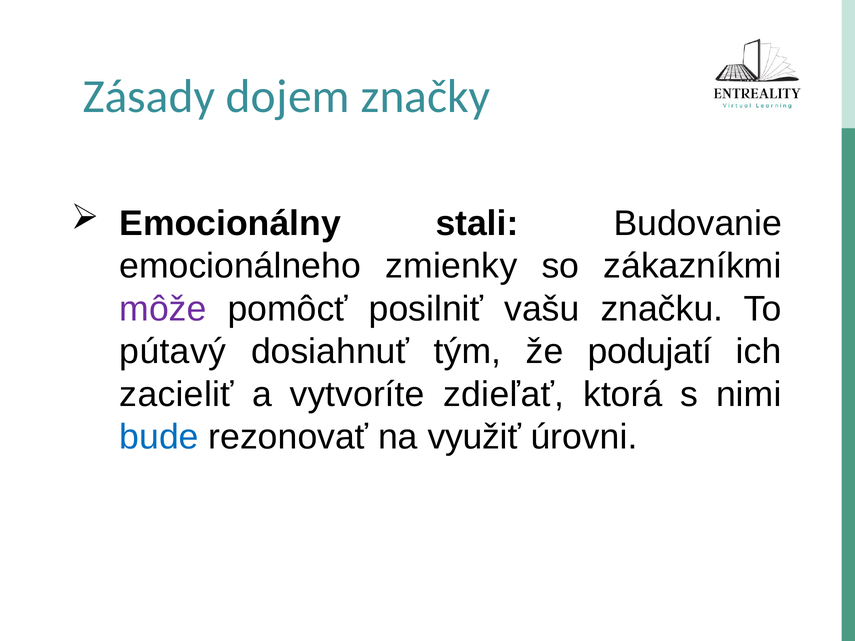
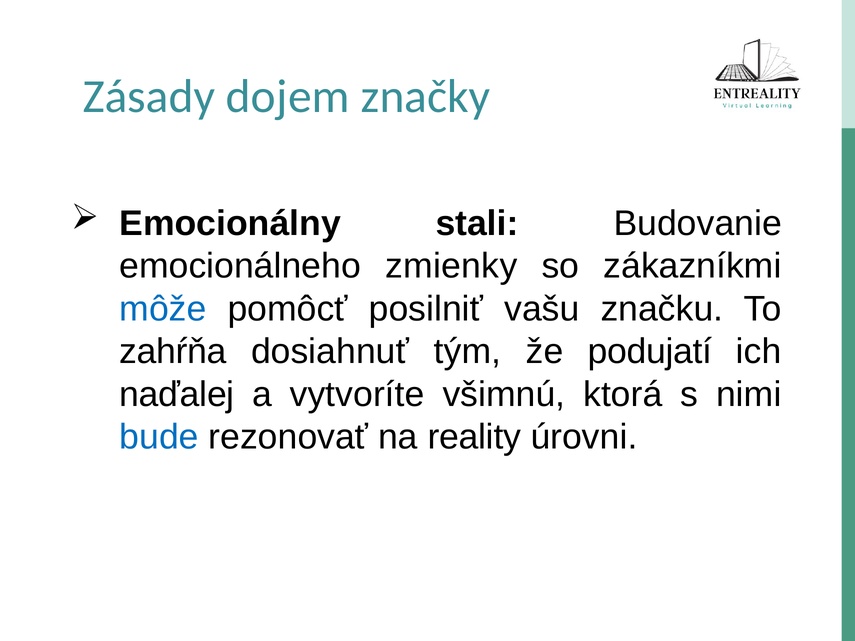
môže colour: purple -> blue (163, 309)
pútavý: pútavý -> zahŕňa (173, 352)
zacieliť: zacieliť -> naďalej (177, 394)
zdieľať: zdieľať -> všimnú (504, 394)
využiť: využiť -> reality (474, 437)
